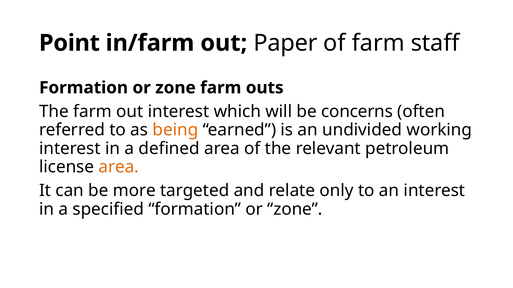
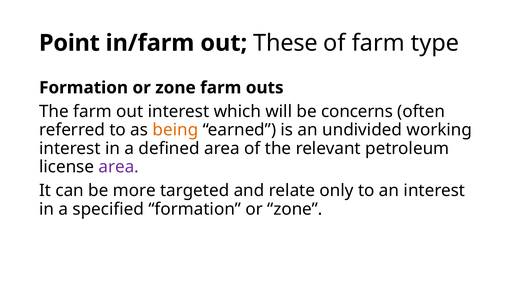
Paper: Paper -> These (286, 43)
staff: staff -> type (435, 43)
area colour: orange -> purple (119, 167)
